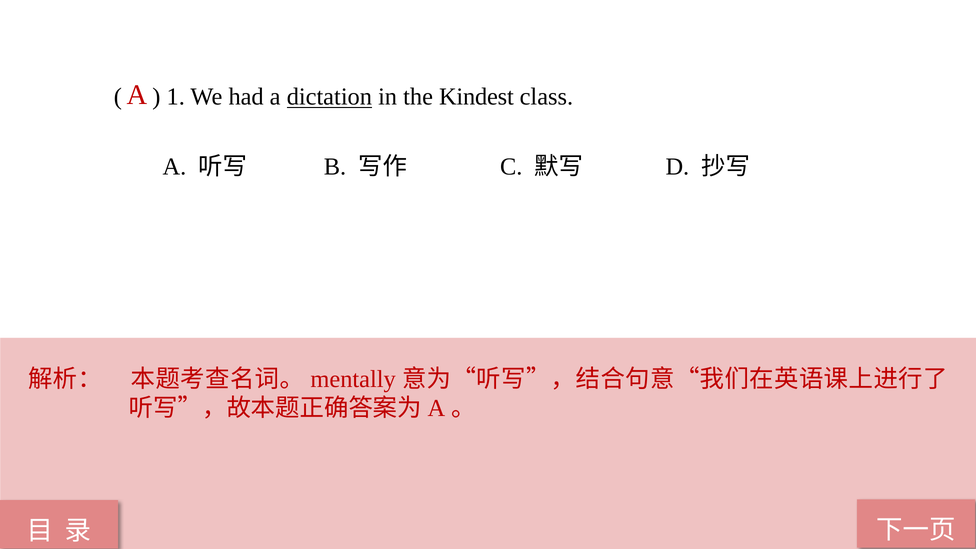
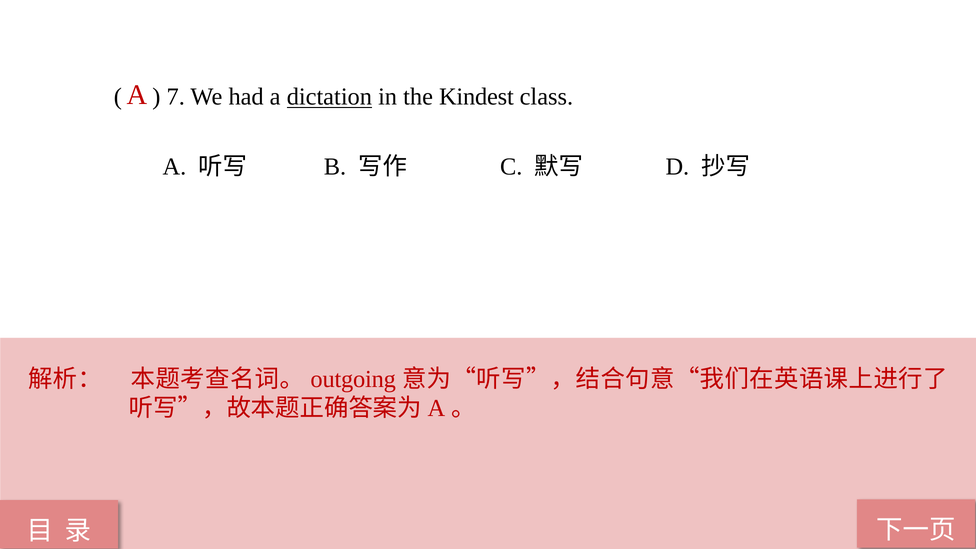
1: 1 -> 7 (176, 97)
mentally: mentally -> outgoing (353, 379)
